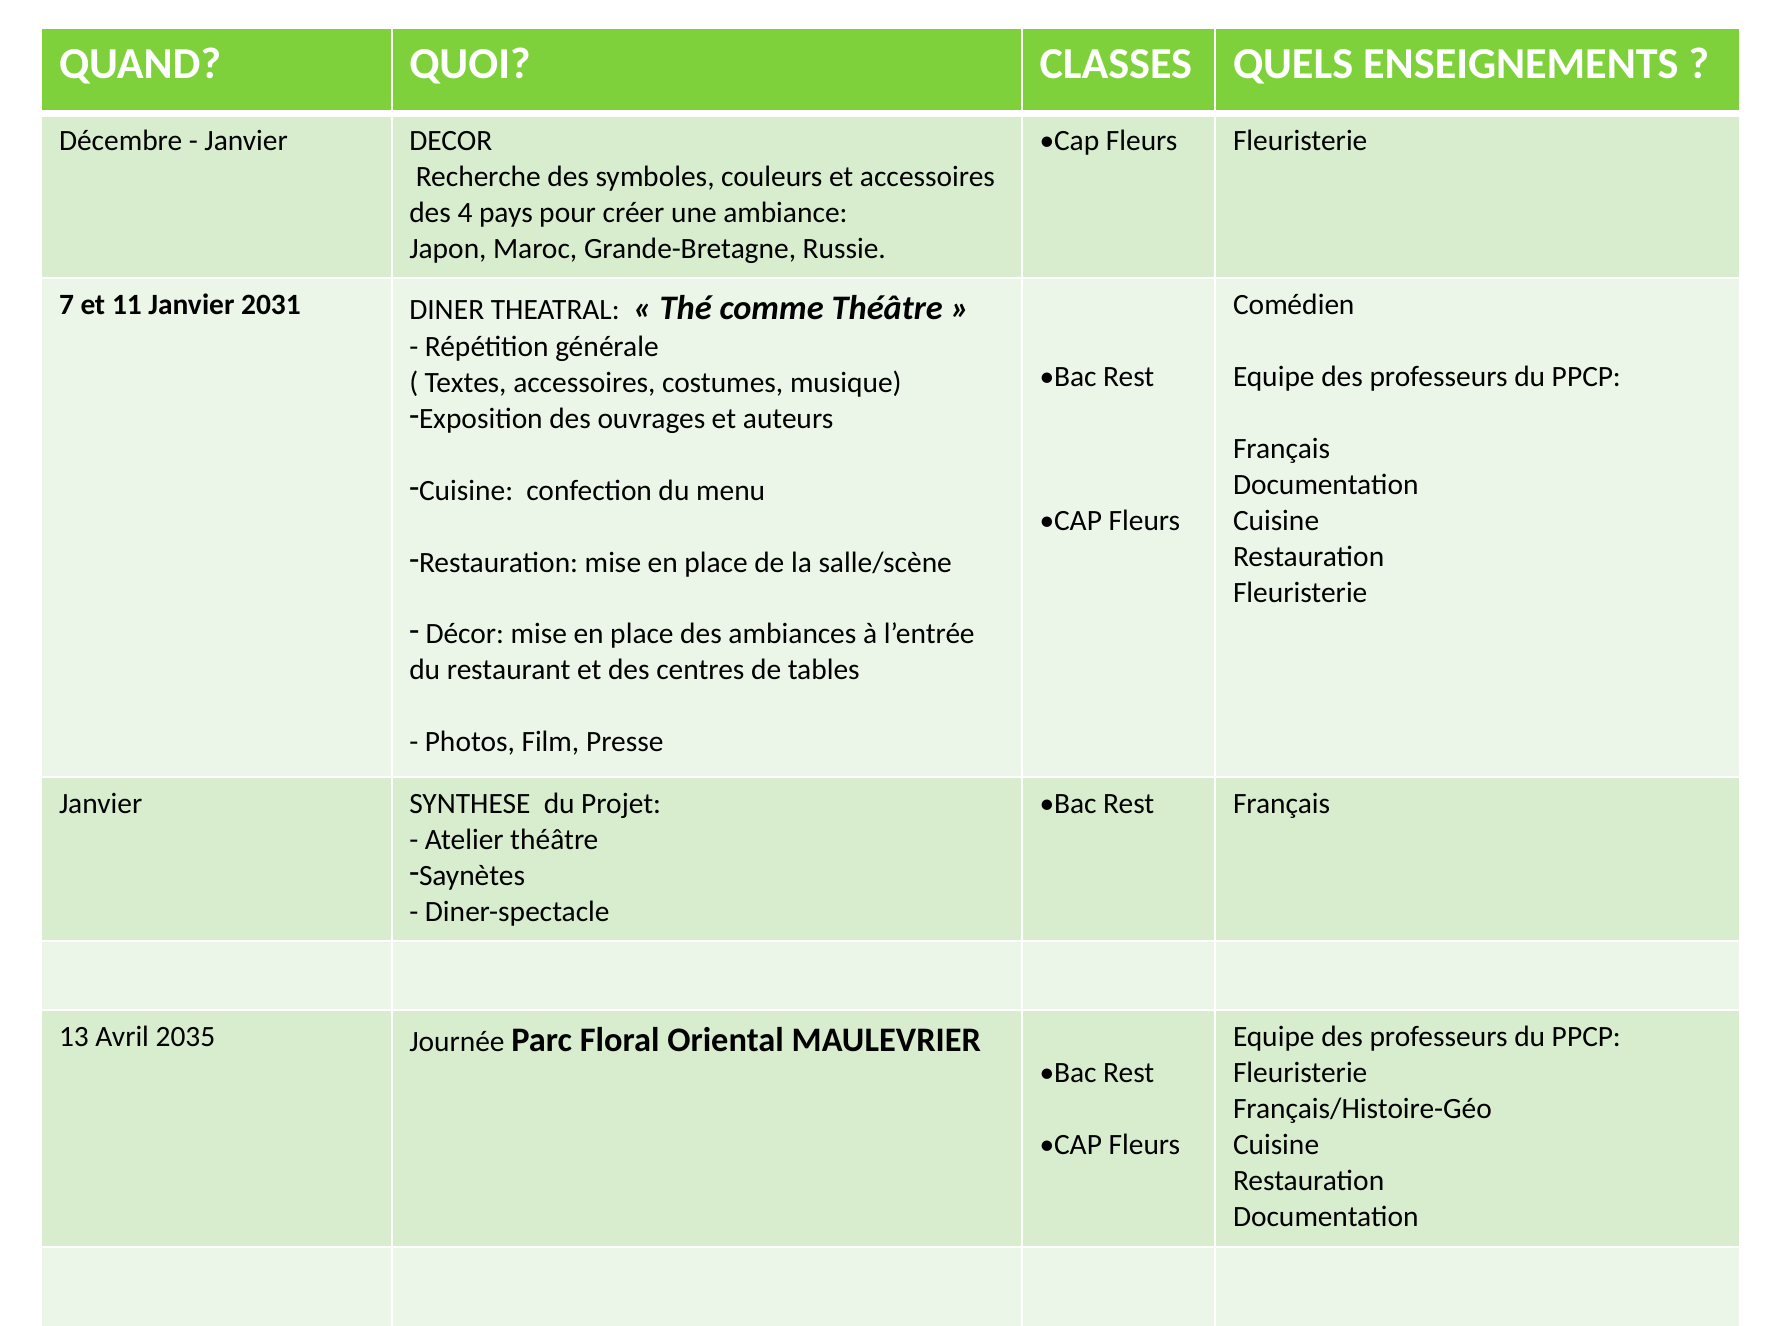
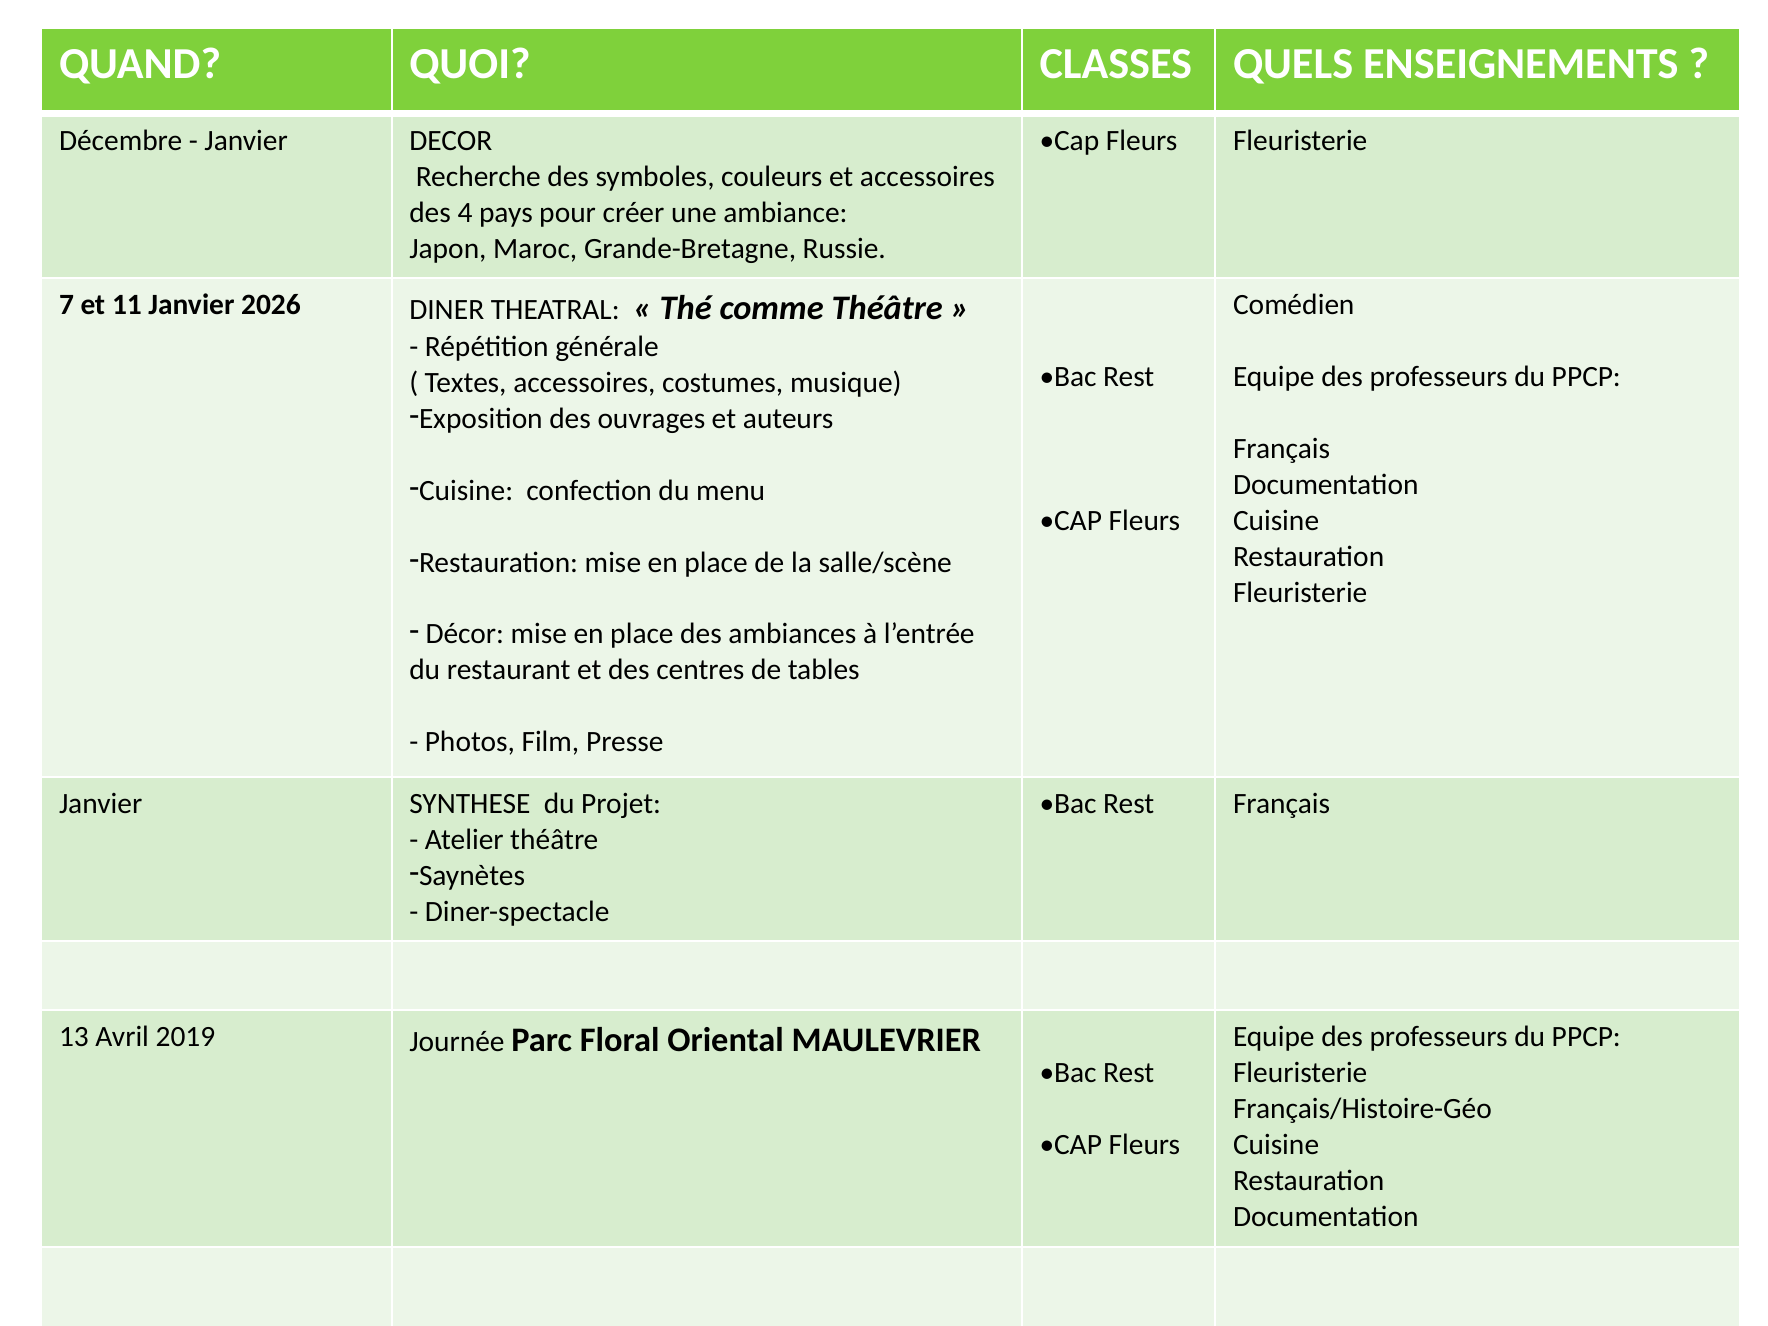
2031: 2031 -> 2026 (271, 305)
2035: 2035 -> 2019 (185, 1037)
